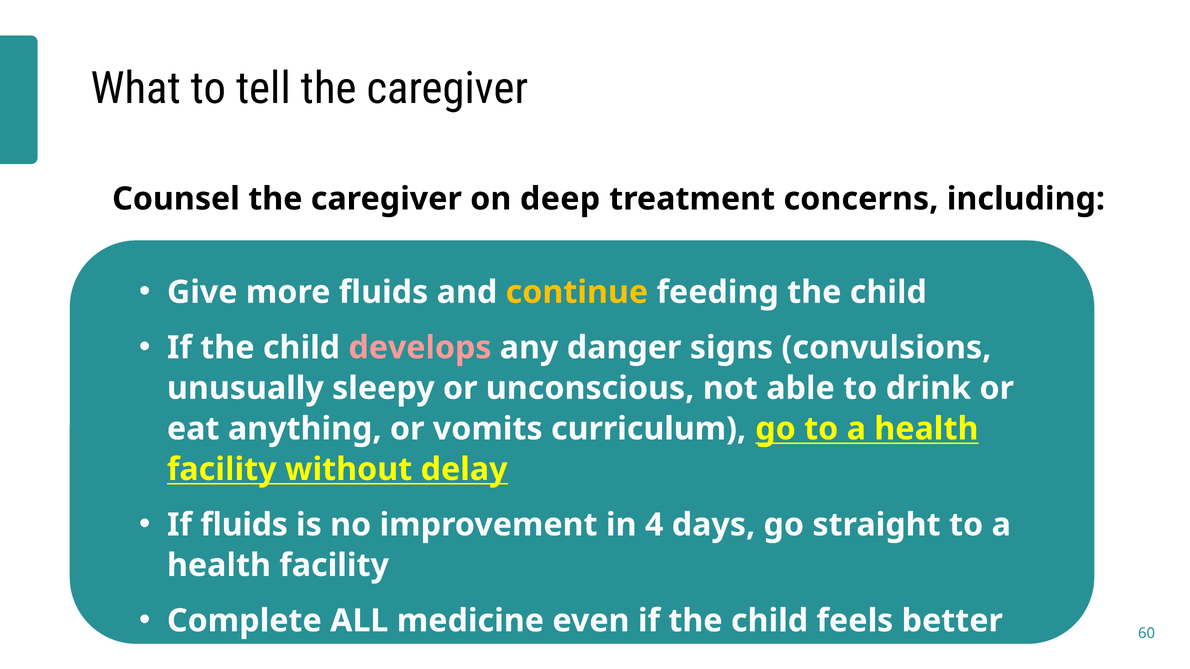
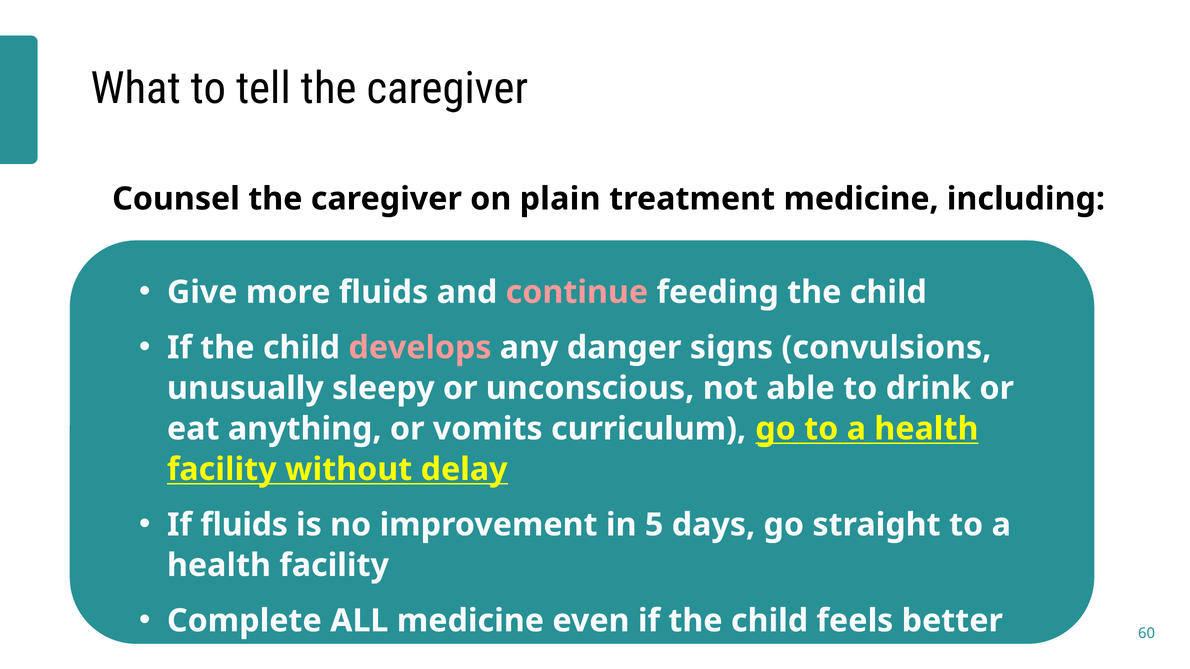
deep: deep -> plain (560, 199)
treatment concerns: concerns -> medicine (861, 199)
continue colour: yellow -> pink (577, 292)
4: 4 -> 5 (654, 525)
